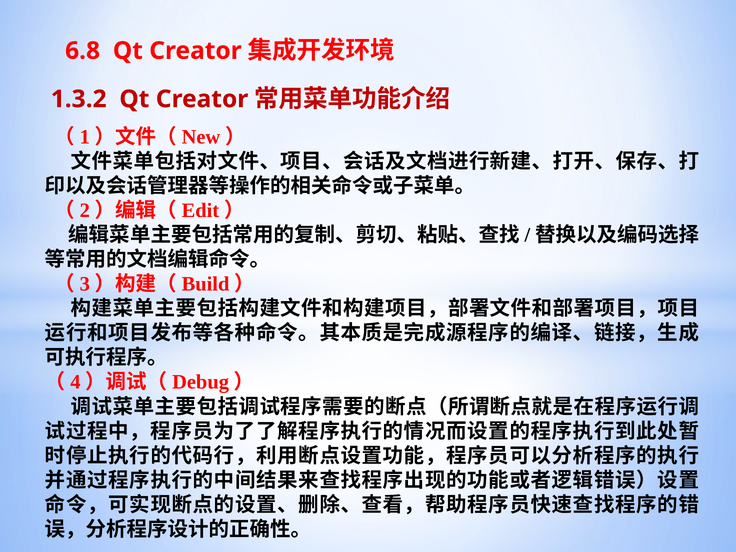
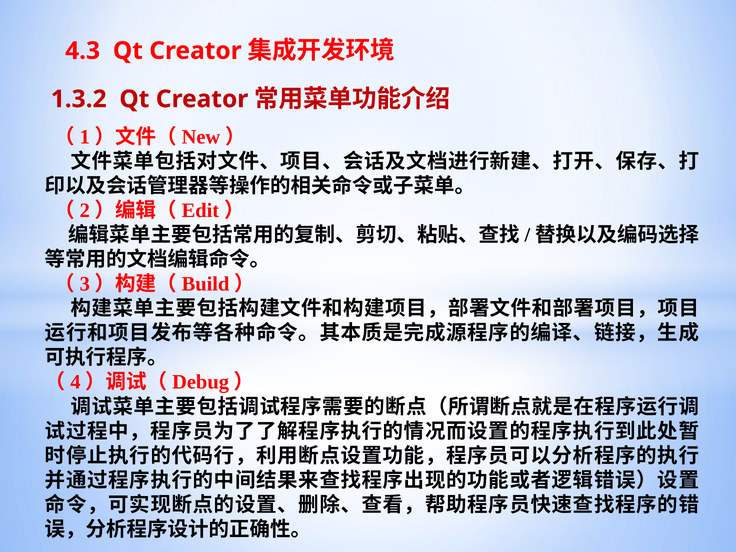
6.8: 6.8 -> 4.3 (83, 51)
